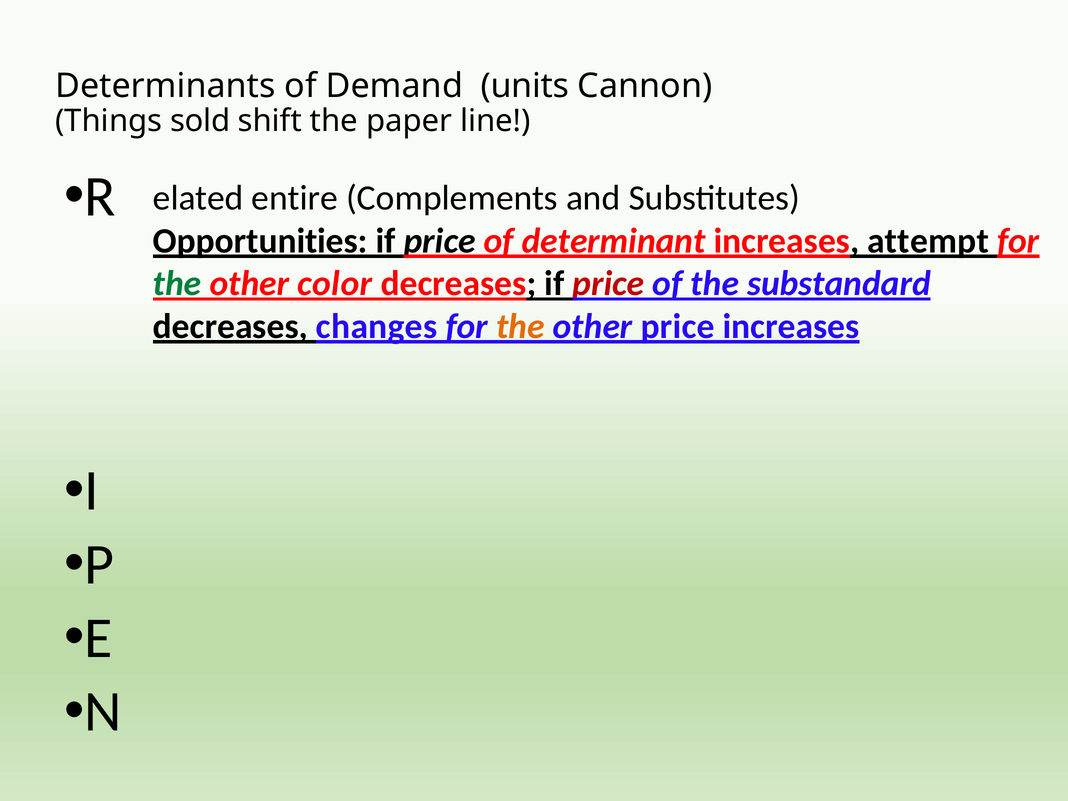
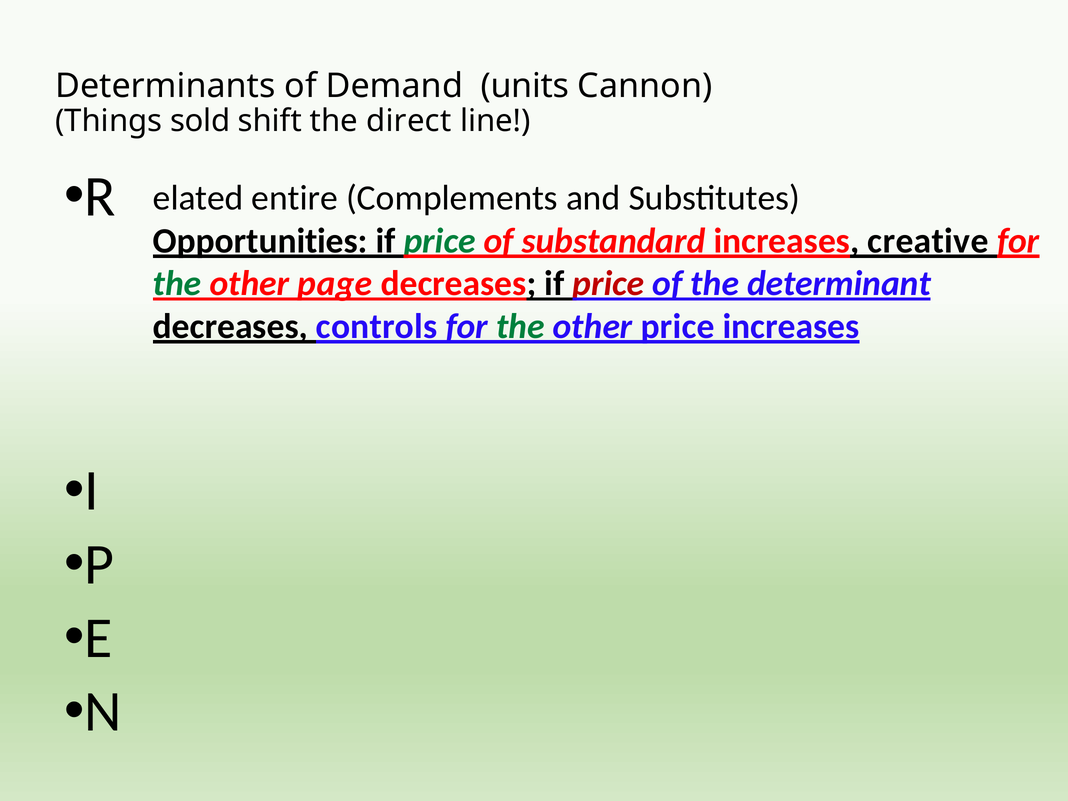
paper: paper -> direct (409, 121)
price colour: black -> green (440, 241)
determinant: determinant -> substandard (614, 241)
attempt: attempt -> creative (928, 241)
color: color -> page (335, 284)
substandard: substandard -> determinant (839, 284)
changes: changes -> controls (377, 326)
the colour: orange -> green (520, 326)
